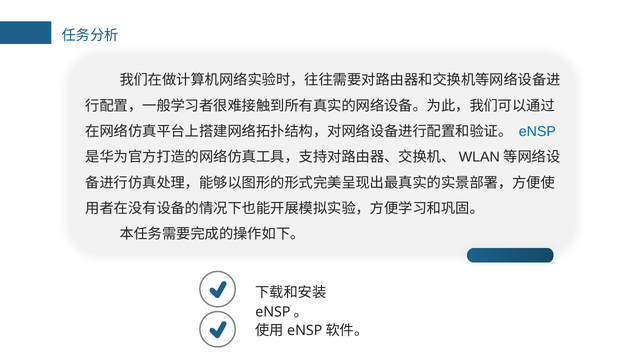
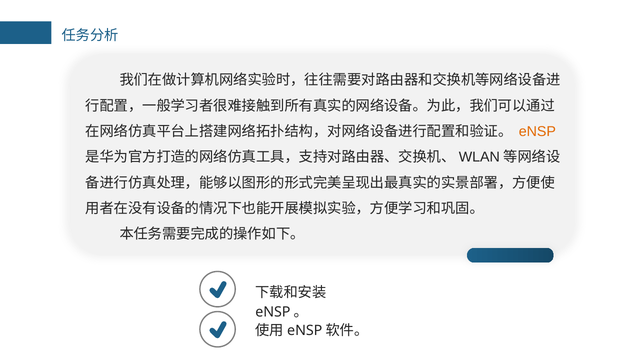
eNSP colour: blue -> orange (537, 132)
